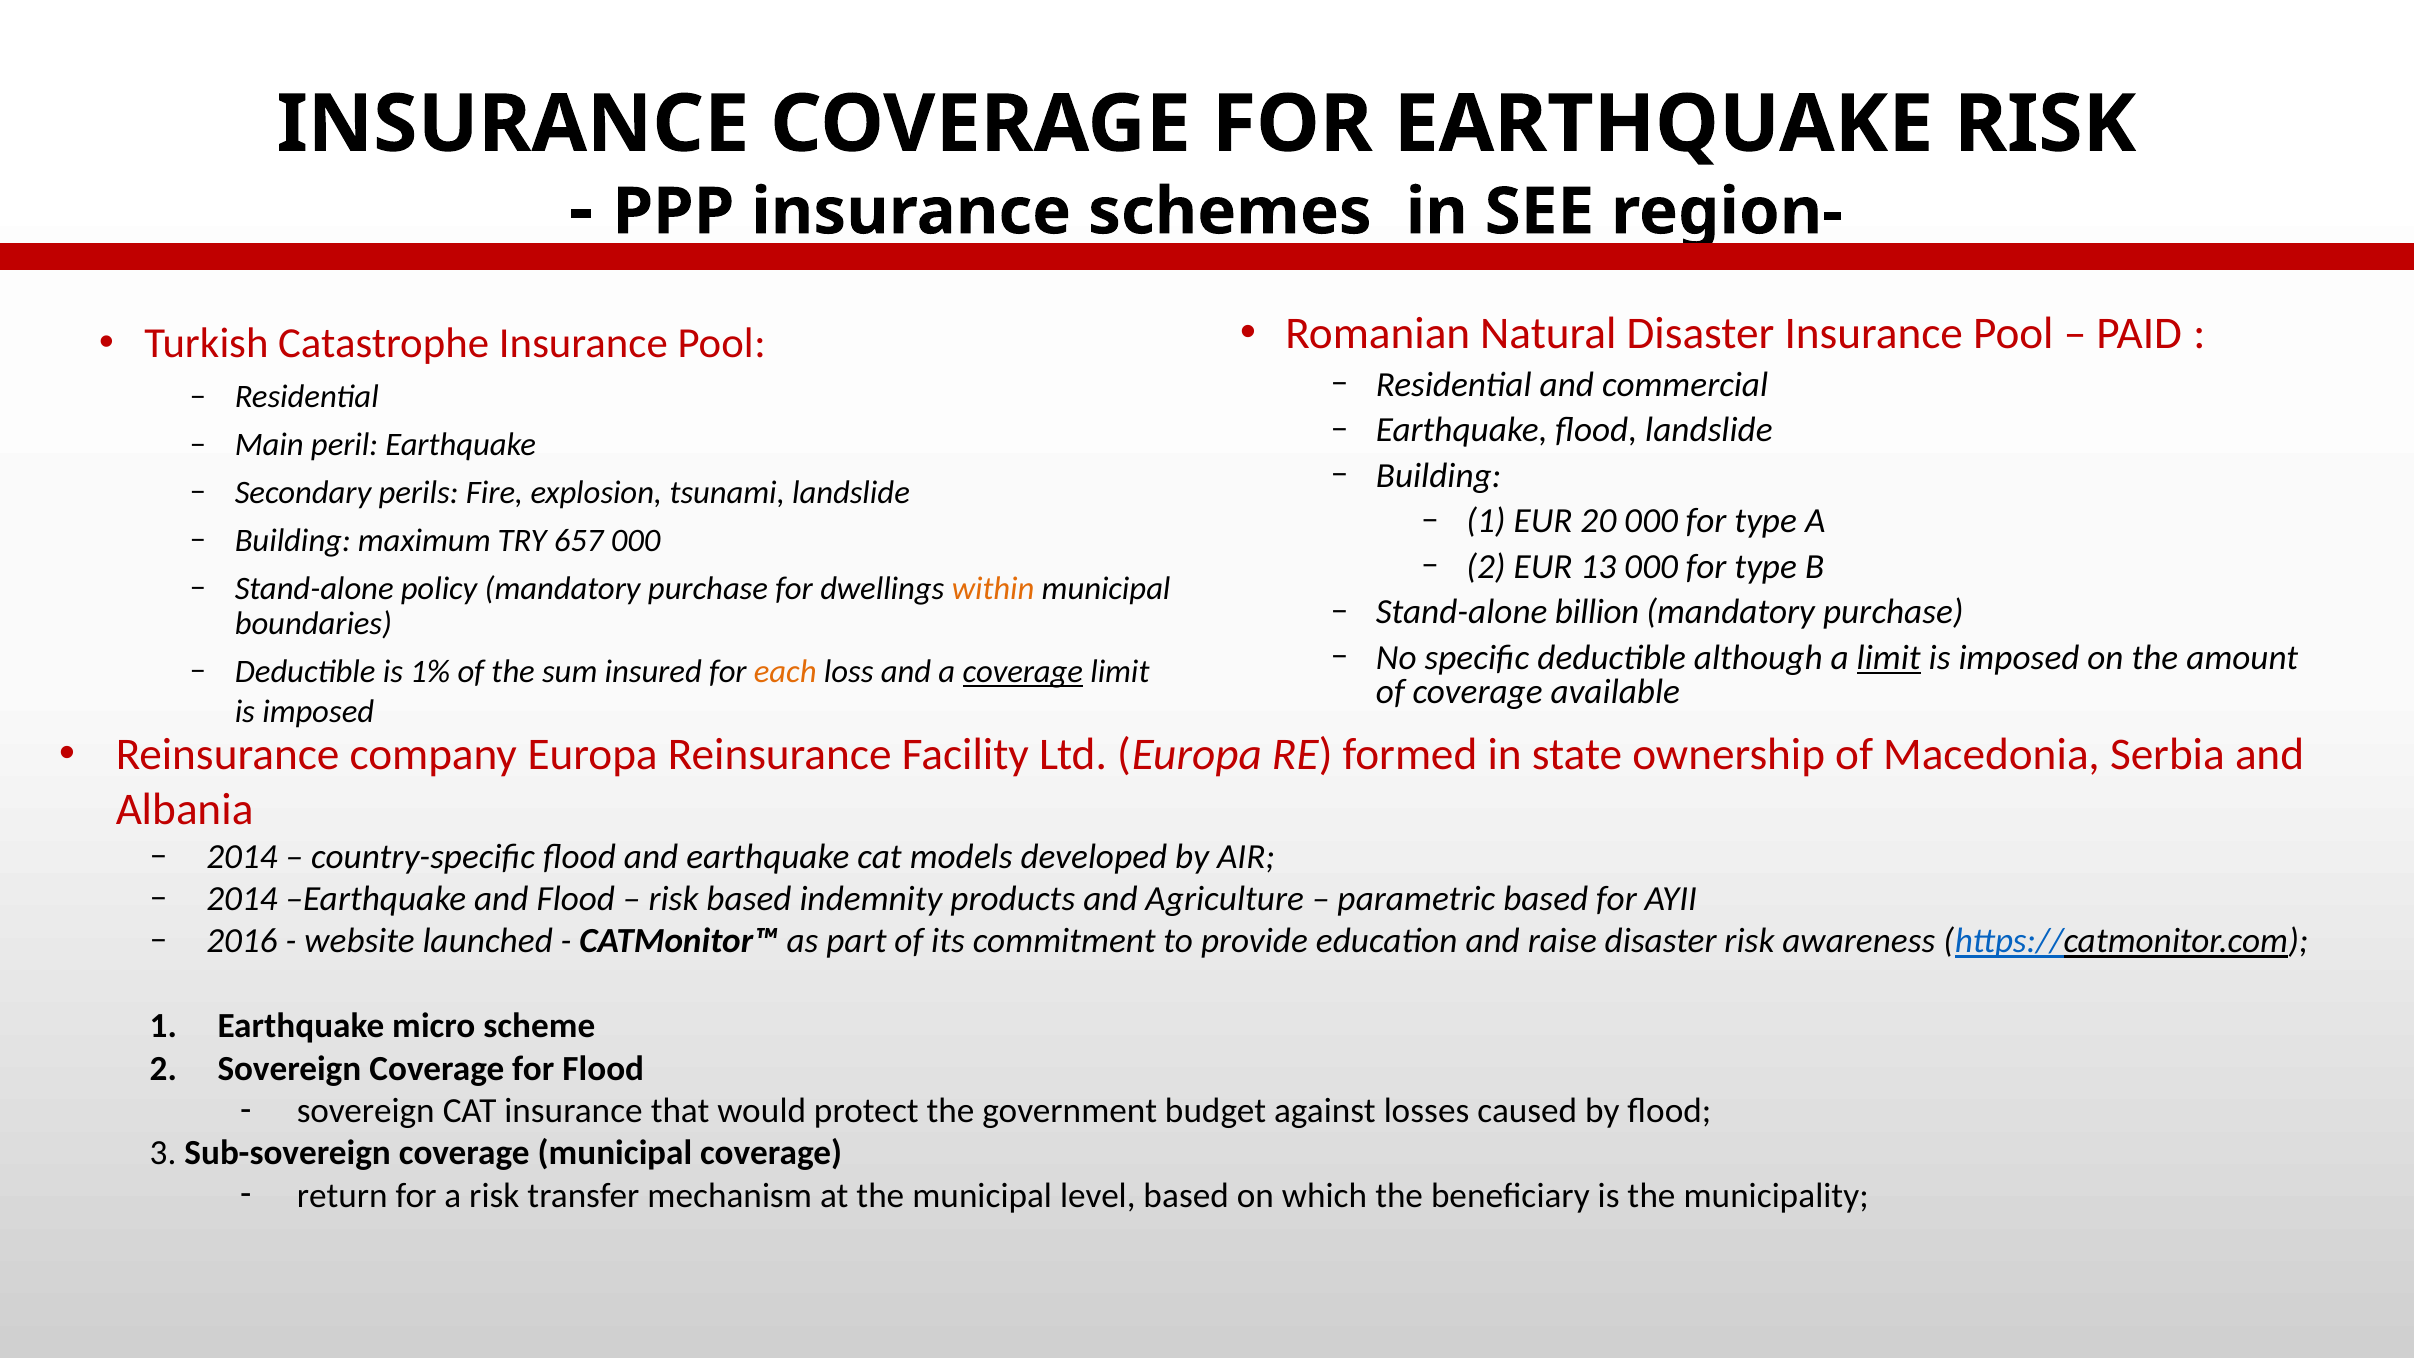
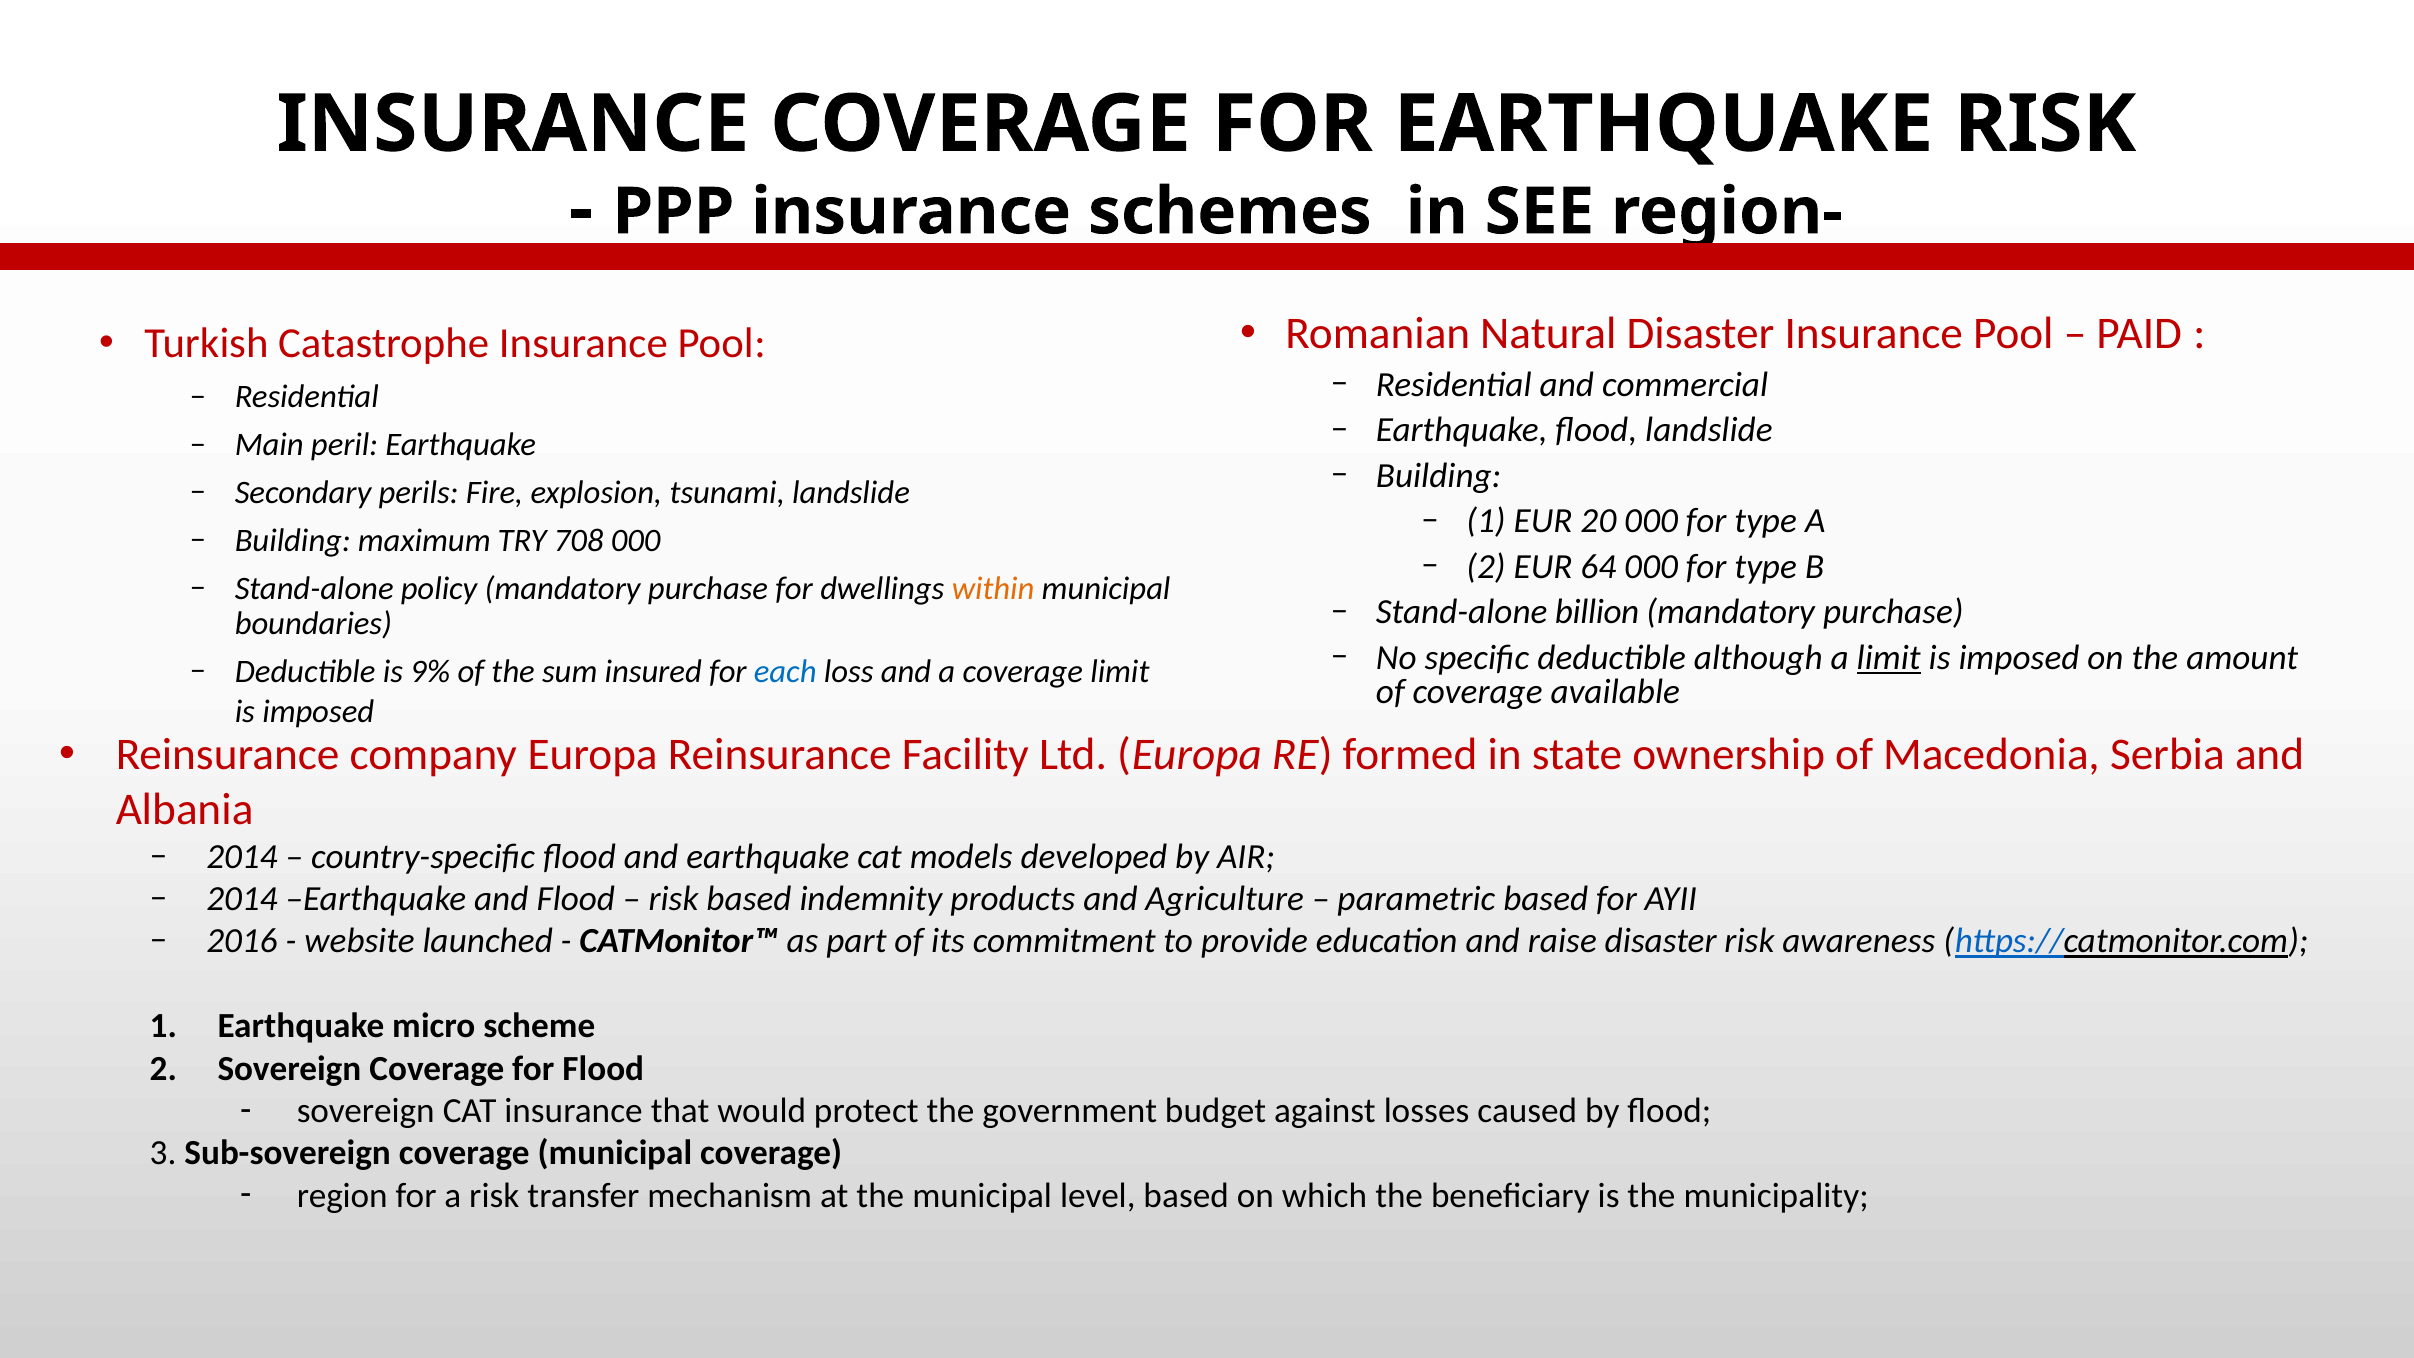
657: 657 -> 708 (579, 540)
13: 13 -> 64 (1598, 567)
1%: 1% -> 9% (430, 672)
each colour: orange -> blue (785, 672)
coverage underline: present -> none (1023, 672)
return: return -> region (342, 1195)
